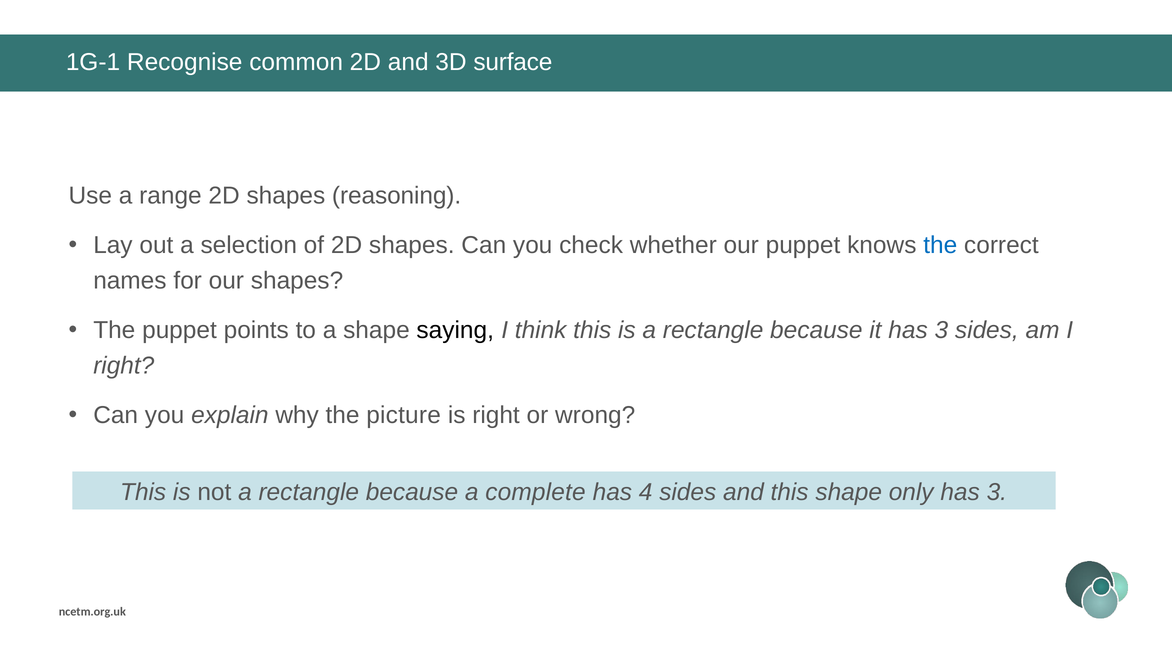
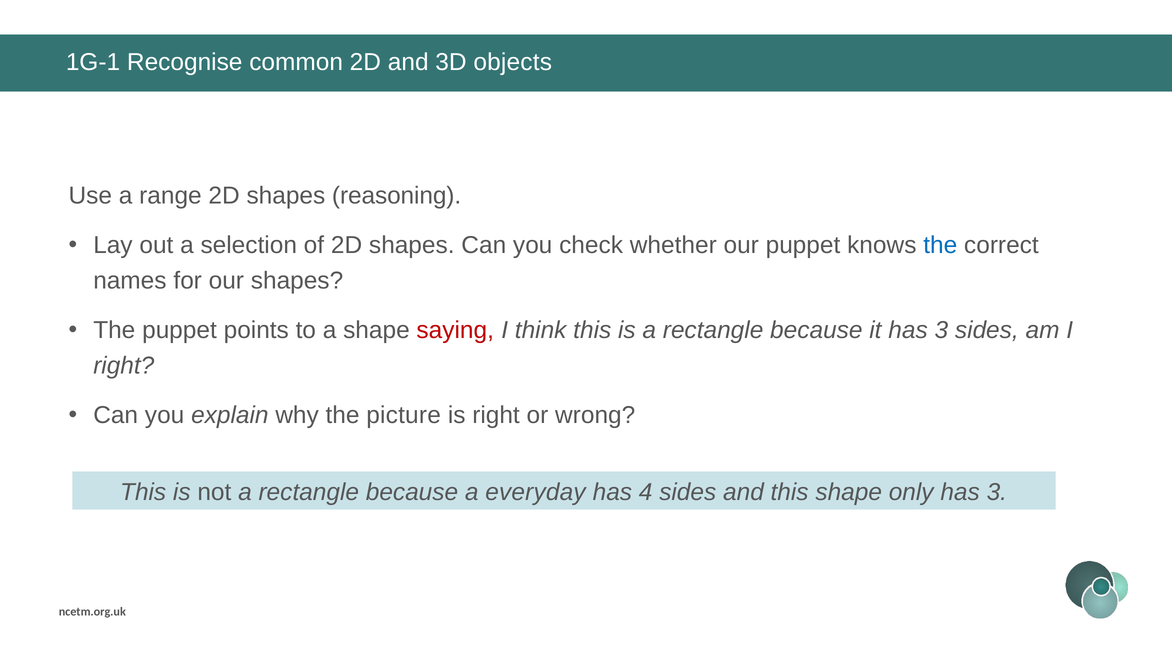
surface: surface -> objects (513, 62)
saying colour: black -> red (455, 331)
complete: complete -> everyday (535, 492)
